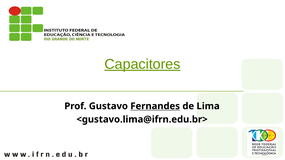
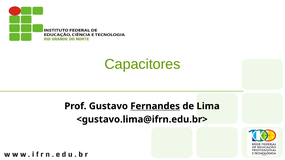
Capacitores underline: present -> none (142, 64)
